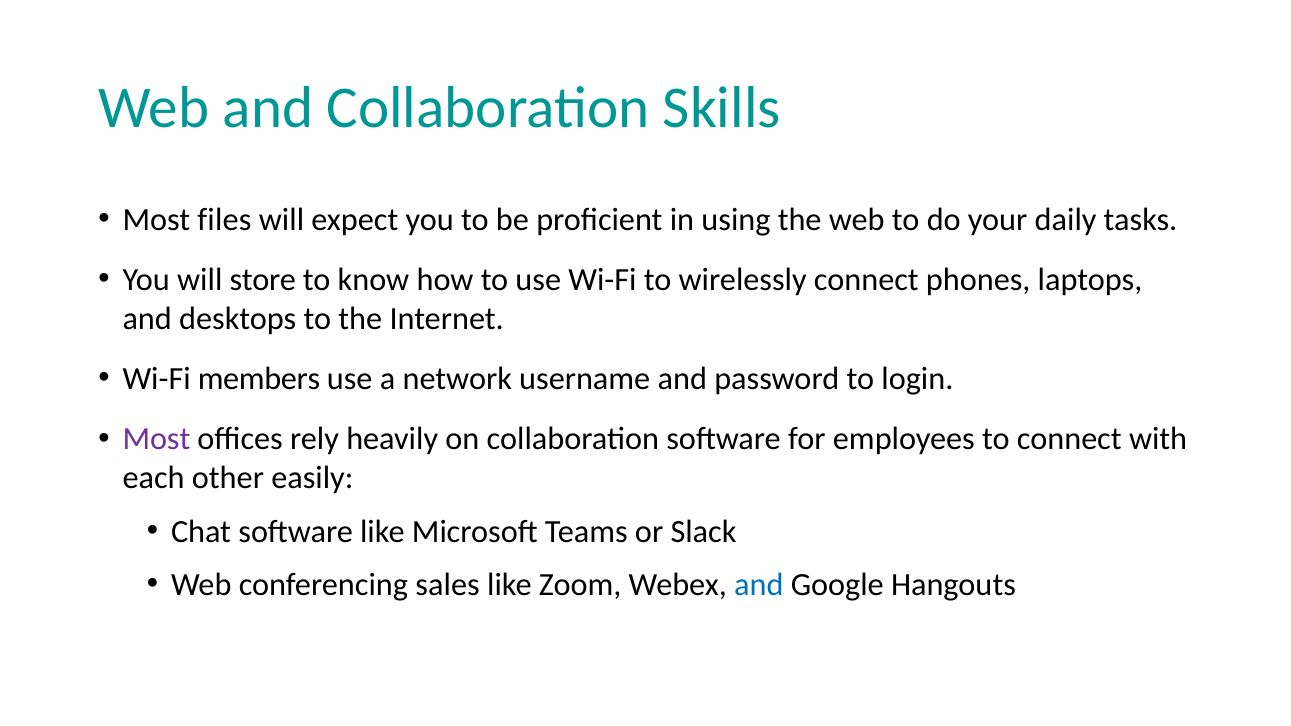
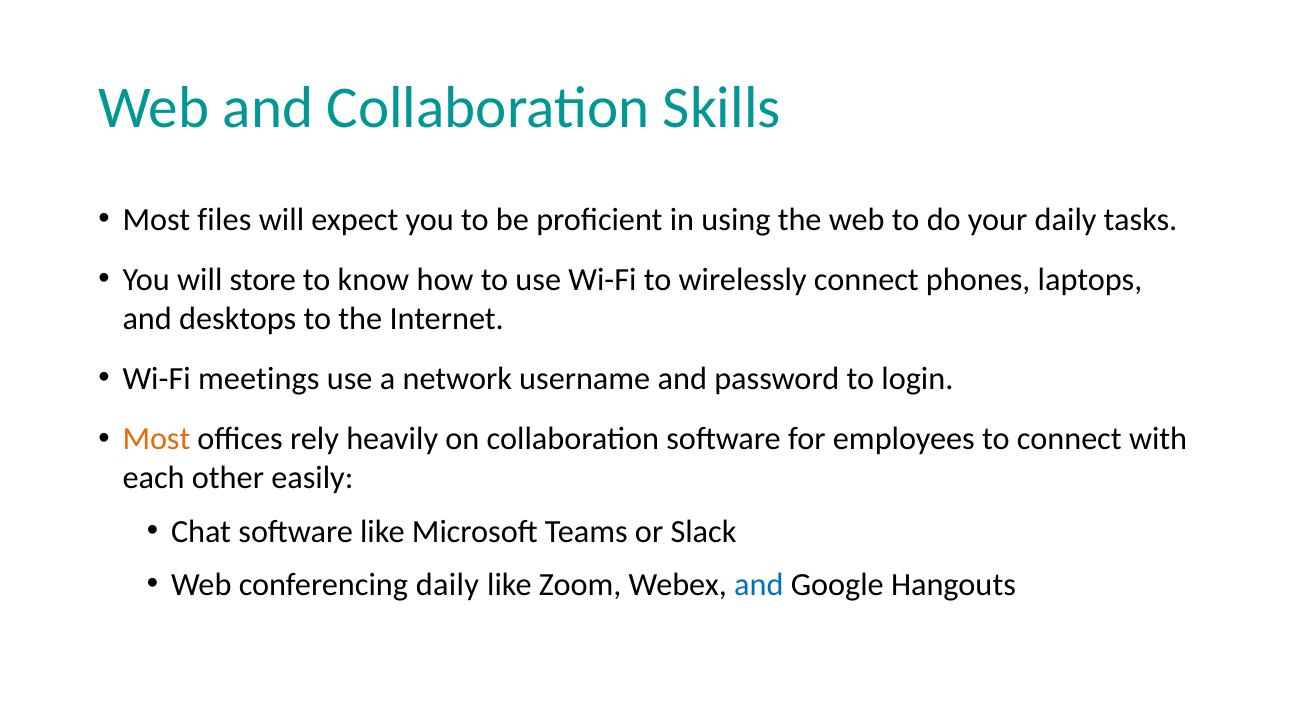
members: members -> meetings (259, 379)
Most colour: purple -> orange (156, 439)
conferencing sales: sales -> daily (447, 585)
